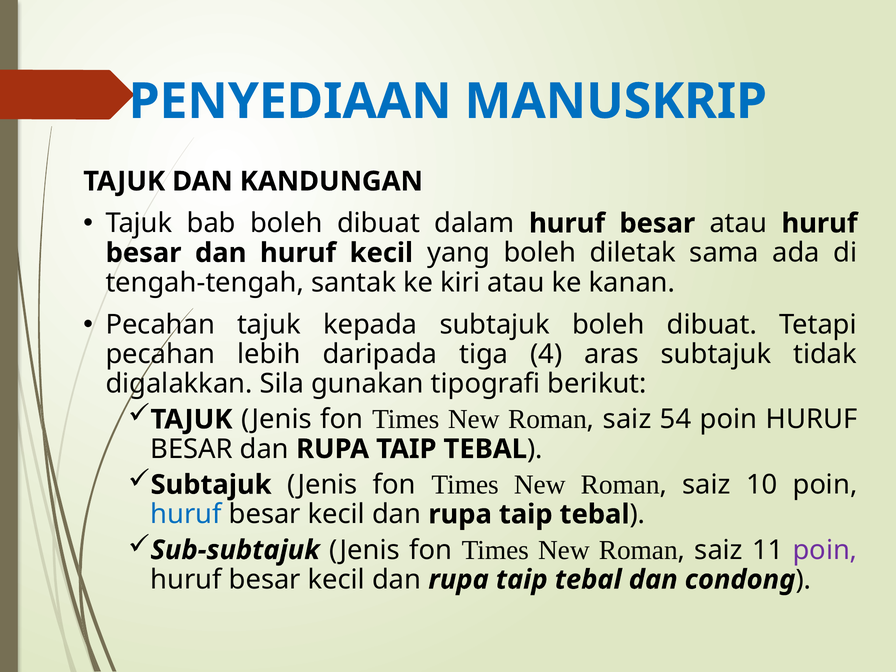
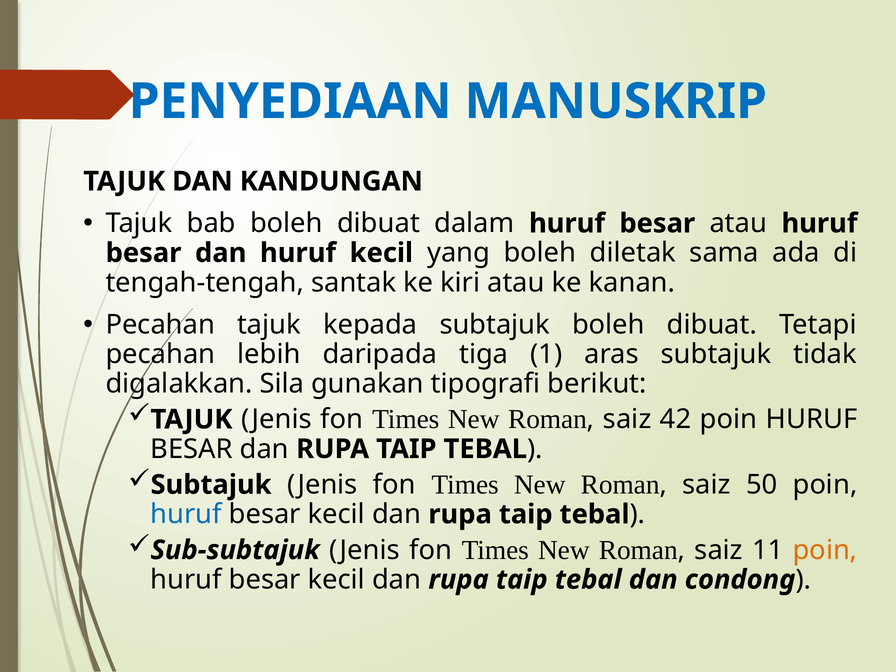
4: 4 -> 1 (546, 354)
54: 54 -> 42 (676, 419)
10: 10 -> 50 (762, 485)
poin colour: purple -> orange (825, 550)
